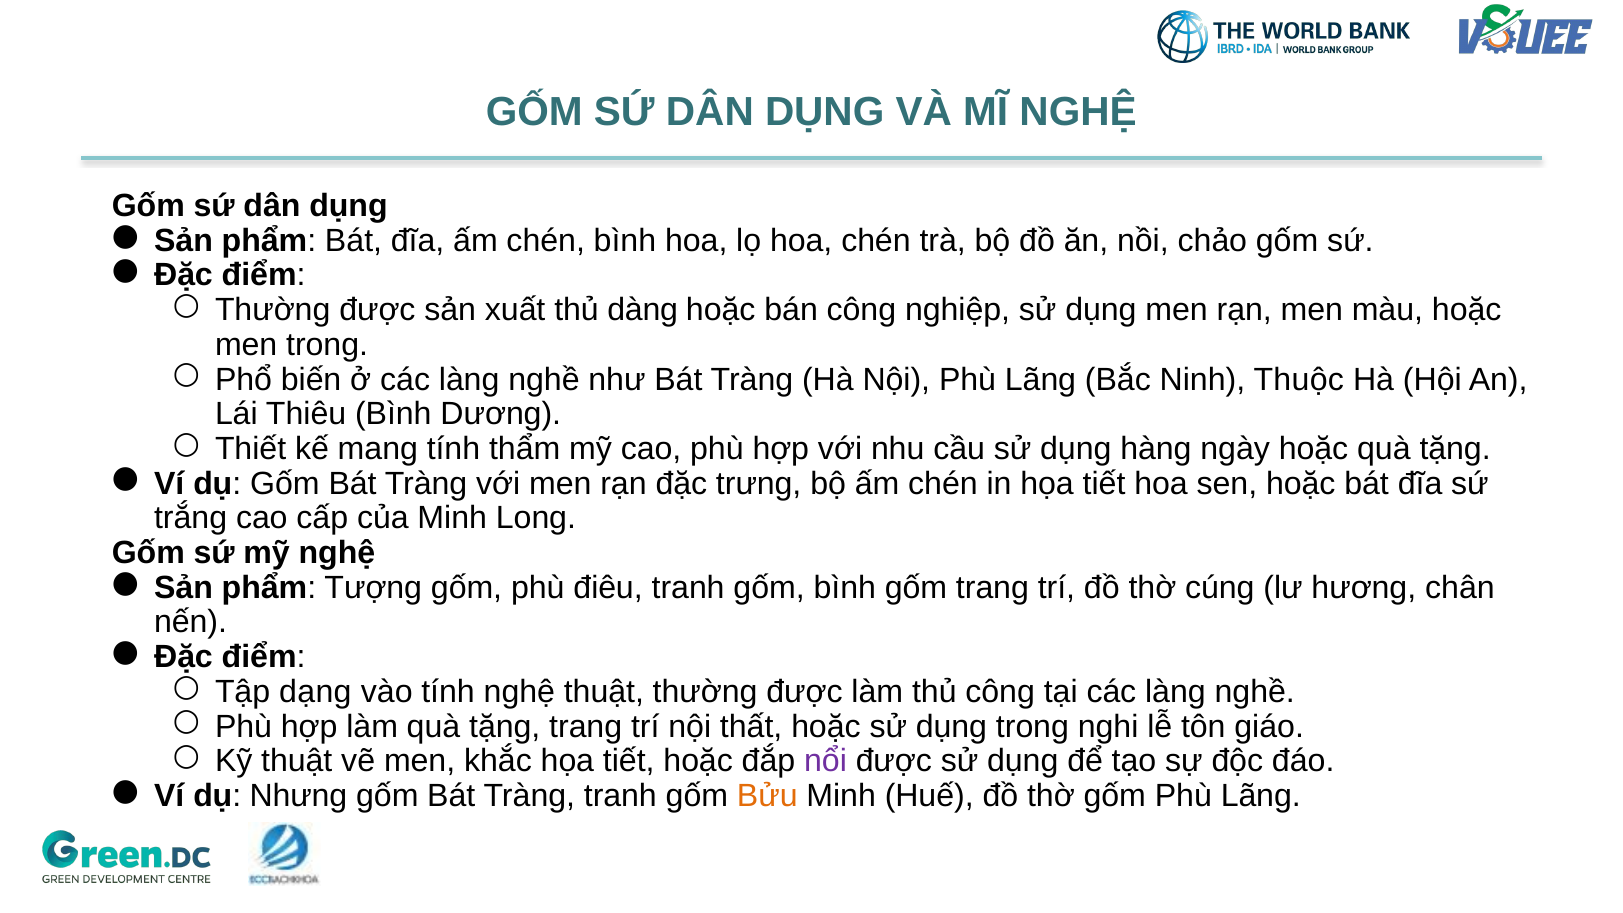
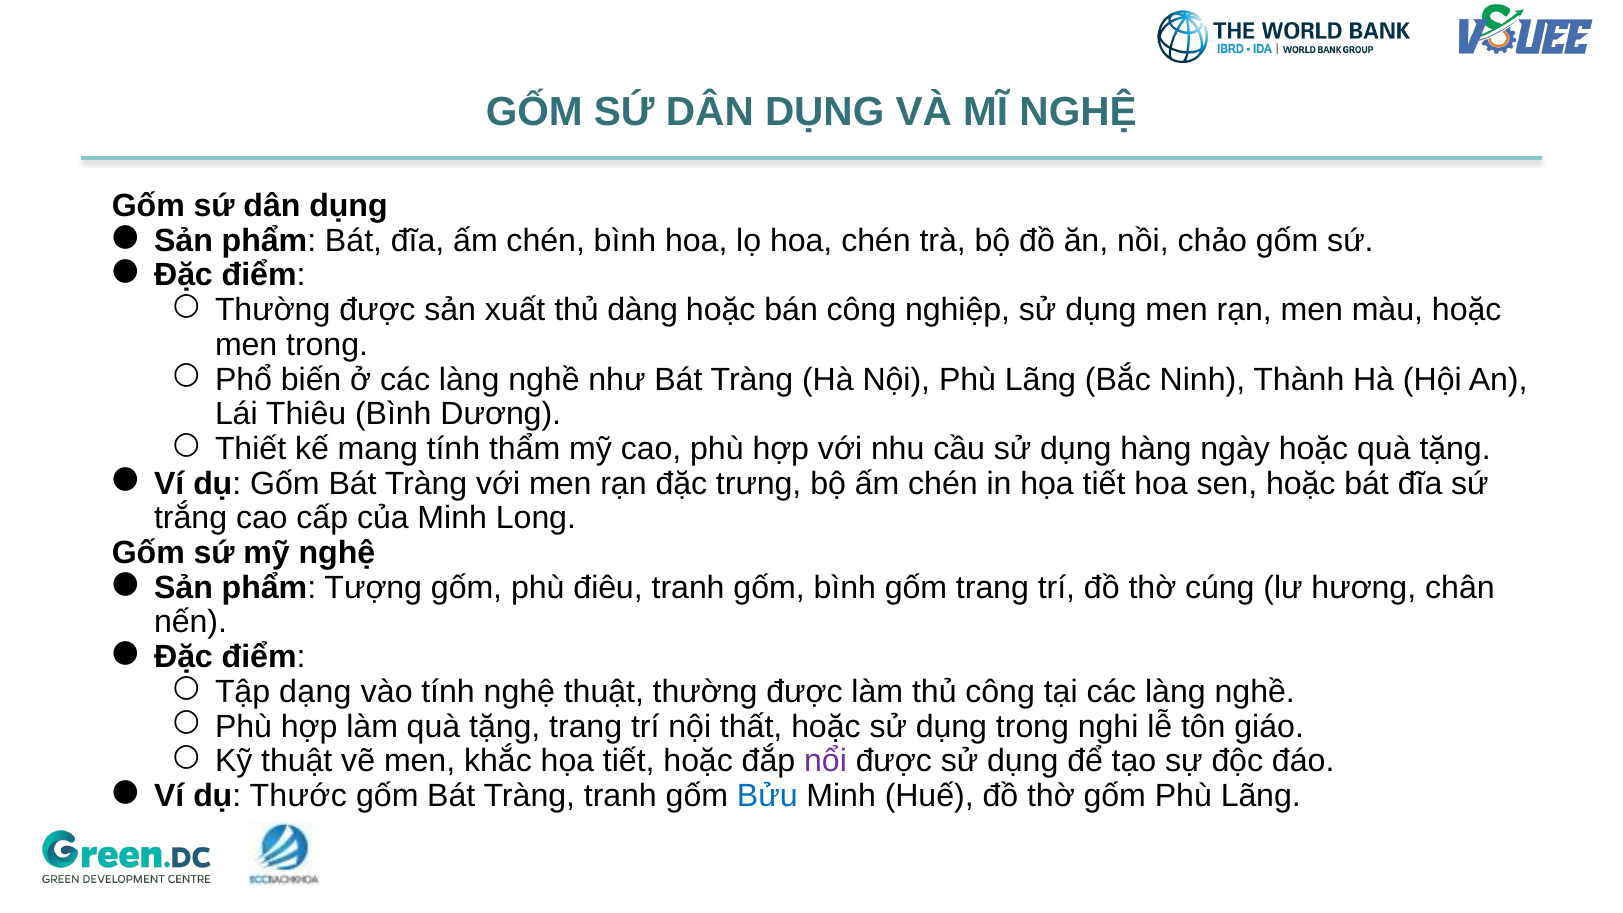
Thuộc: Thuộc -> Thành (1299, 379)
Nhưng: Nhưng -> Thước (298, 796)
Bửu colour: orange -> blue (767, 796)
